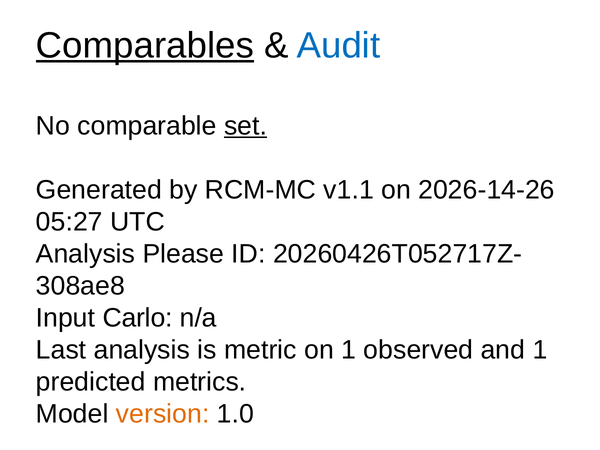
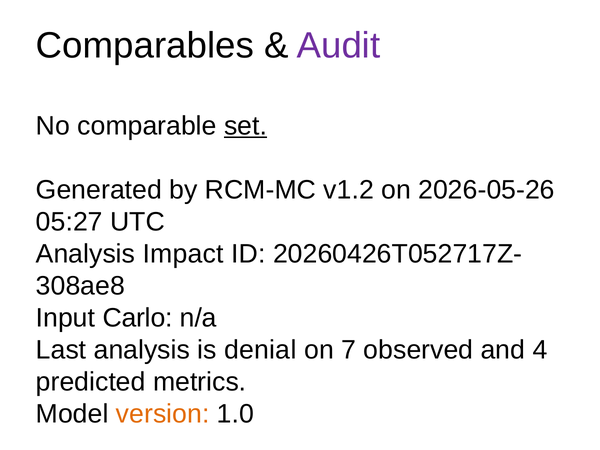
Comparables underline: present -> none (145, 46)
Audit colour: blue -> purple (338, 46)
v1.1: v1.1 -> v1.2 (349, 190)
2026-14-26: 2026-14-26 -> 2026-05-26 (487, 190)
Please: Please -> Impact (183, 254)
metric: metric -> denial (260, 350)
on 1: 1 -> 7 (349, 350)
and 1: 1 -> 4 (540, 350)
